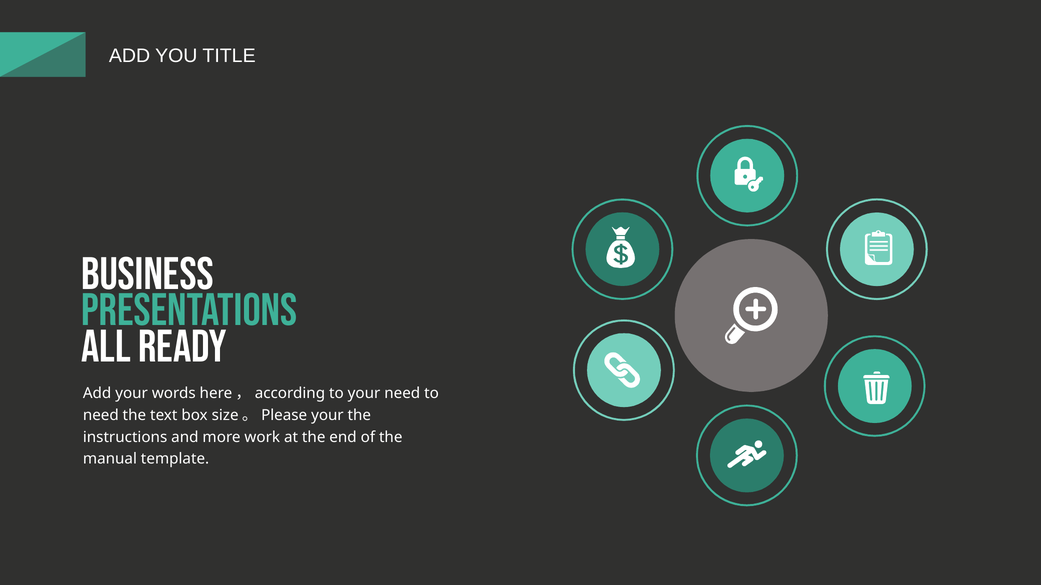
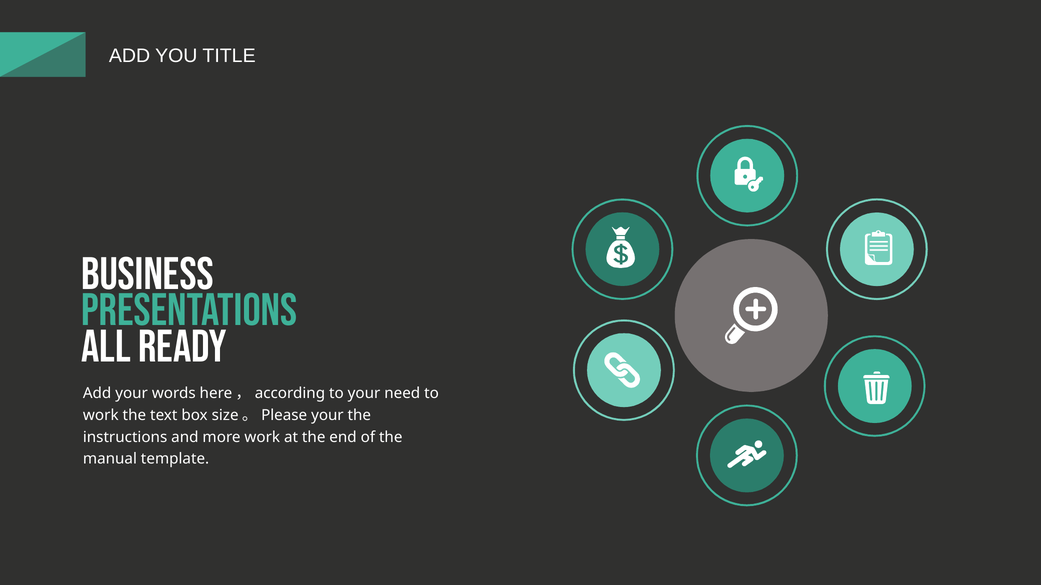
need: need -> work (101, 416)
